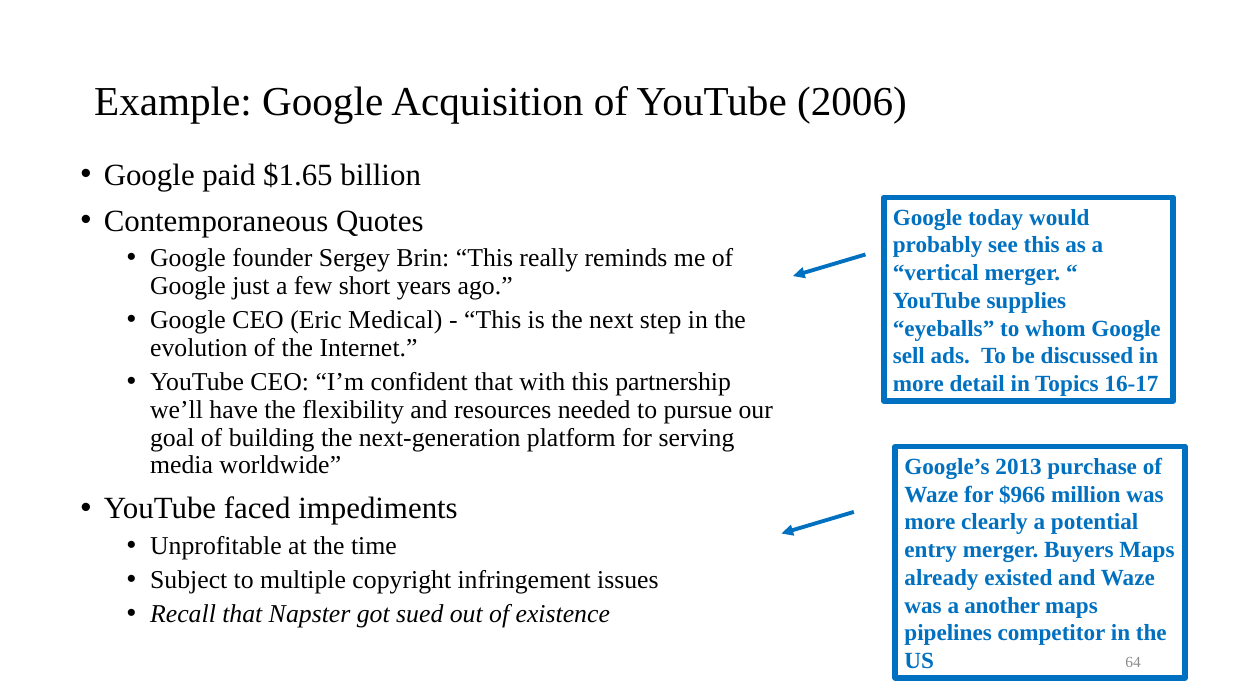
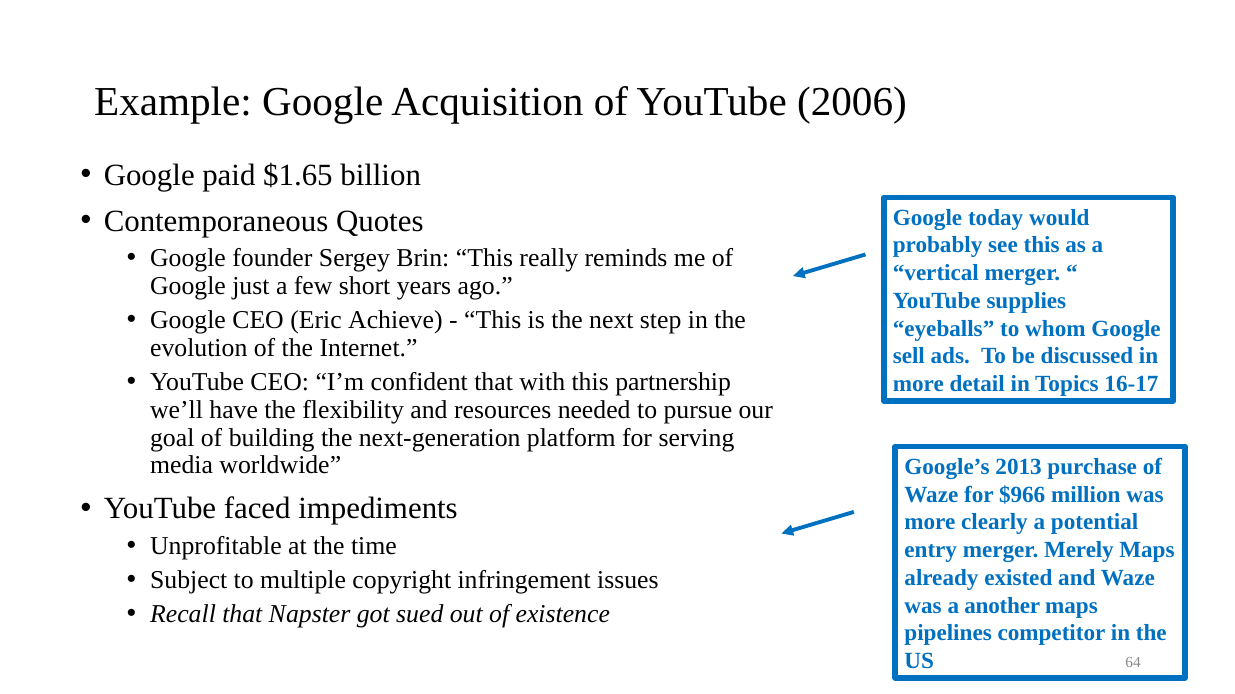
Medical: Medical -> Achieve (395, 320)
Buyers: Buyers -> Merely (1079, 550)
